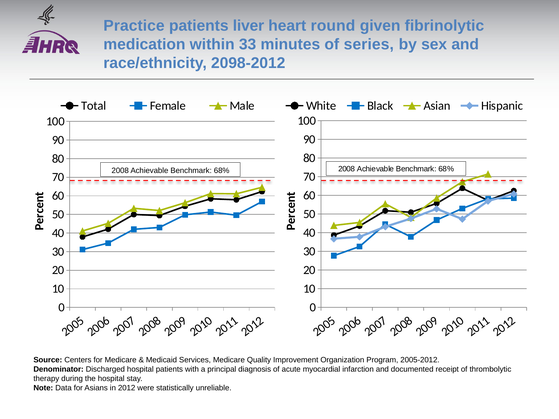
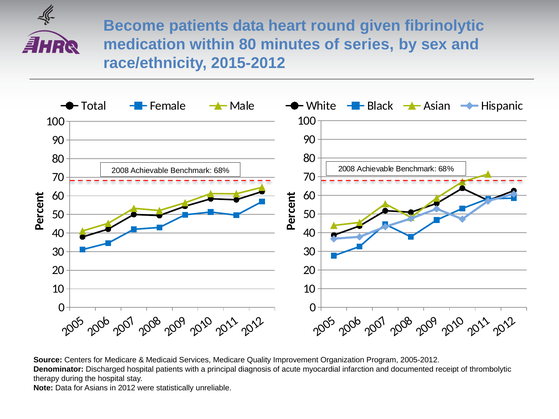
Practice: Practice -> Become (134, 26)
patients liver: liver -> data (248, 26)
within 33: 33 -> 80 (248, 44)
2098-2012: 2098-2012 -> 2015-2012 (248, 63)
